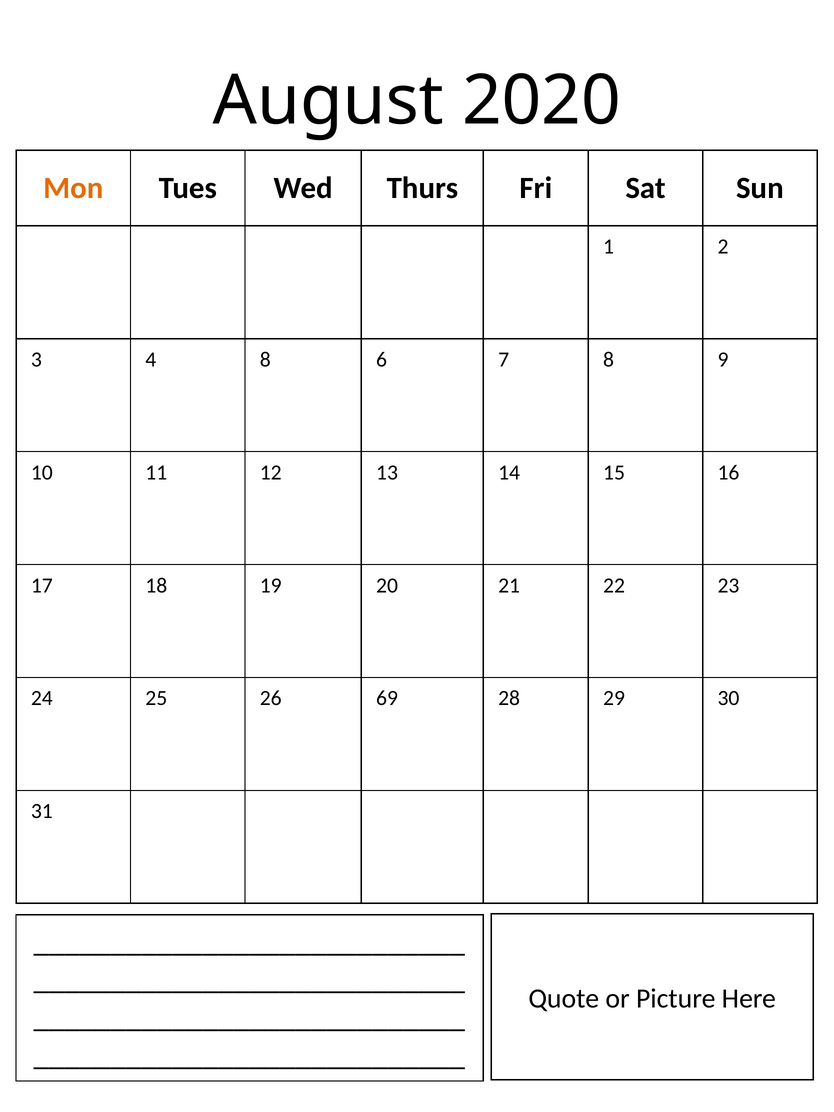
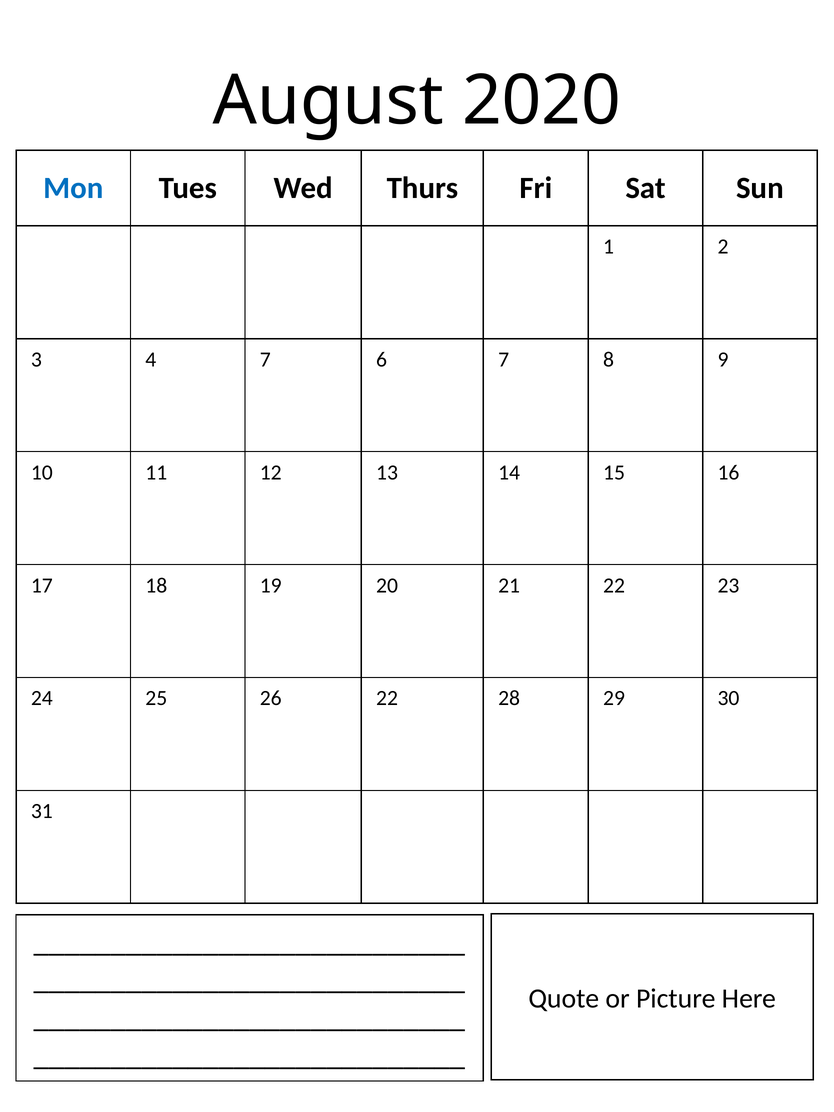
Mon colour: orange -> blue (73, 188)
4 8: 8 -> 7 (265, 359)
26 69: 69 -> 22 (387, 698)
